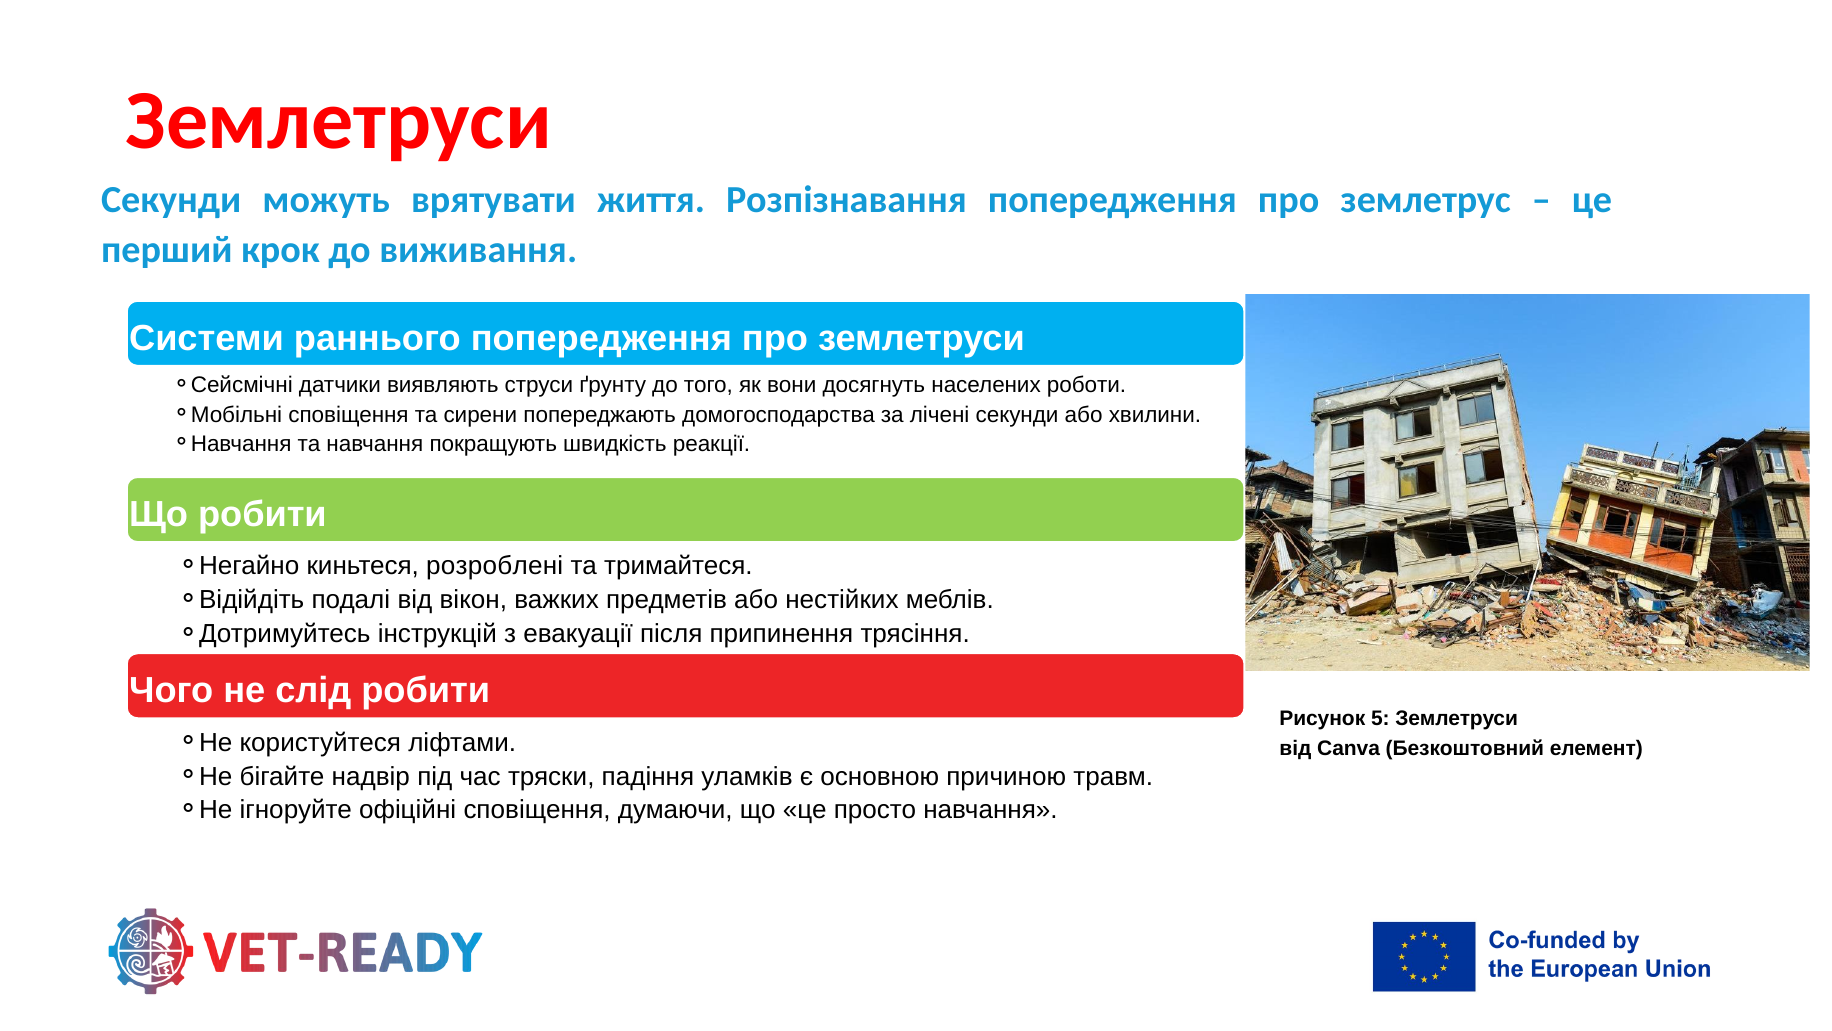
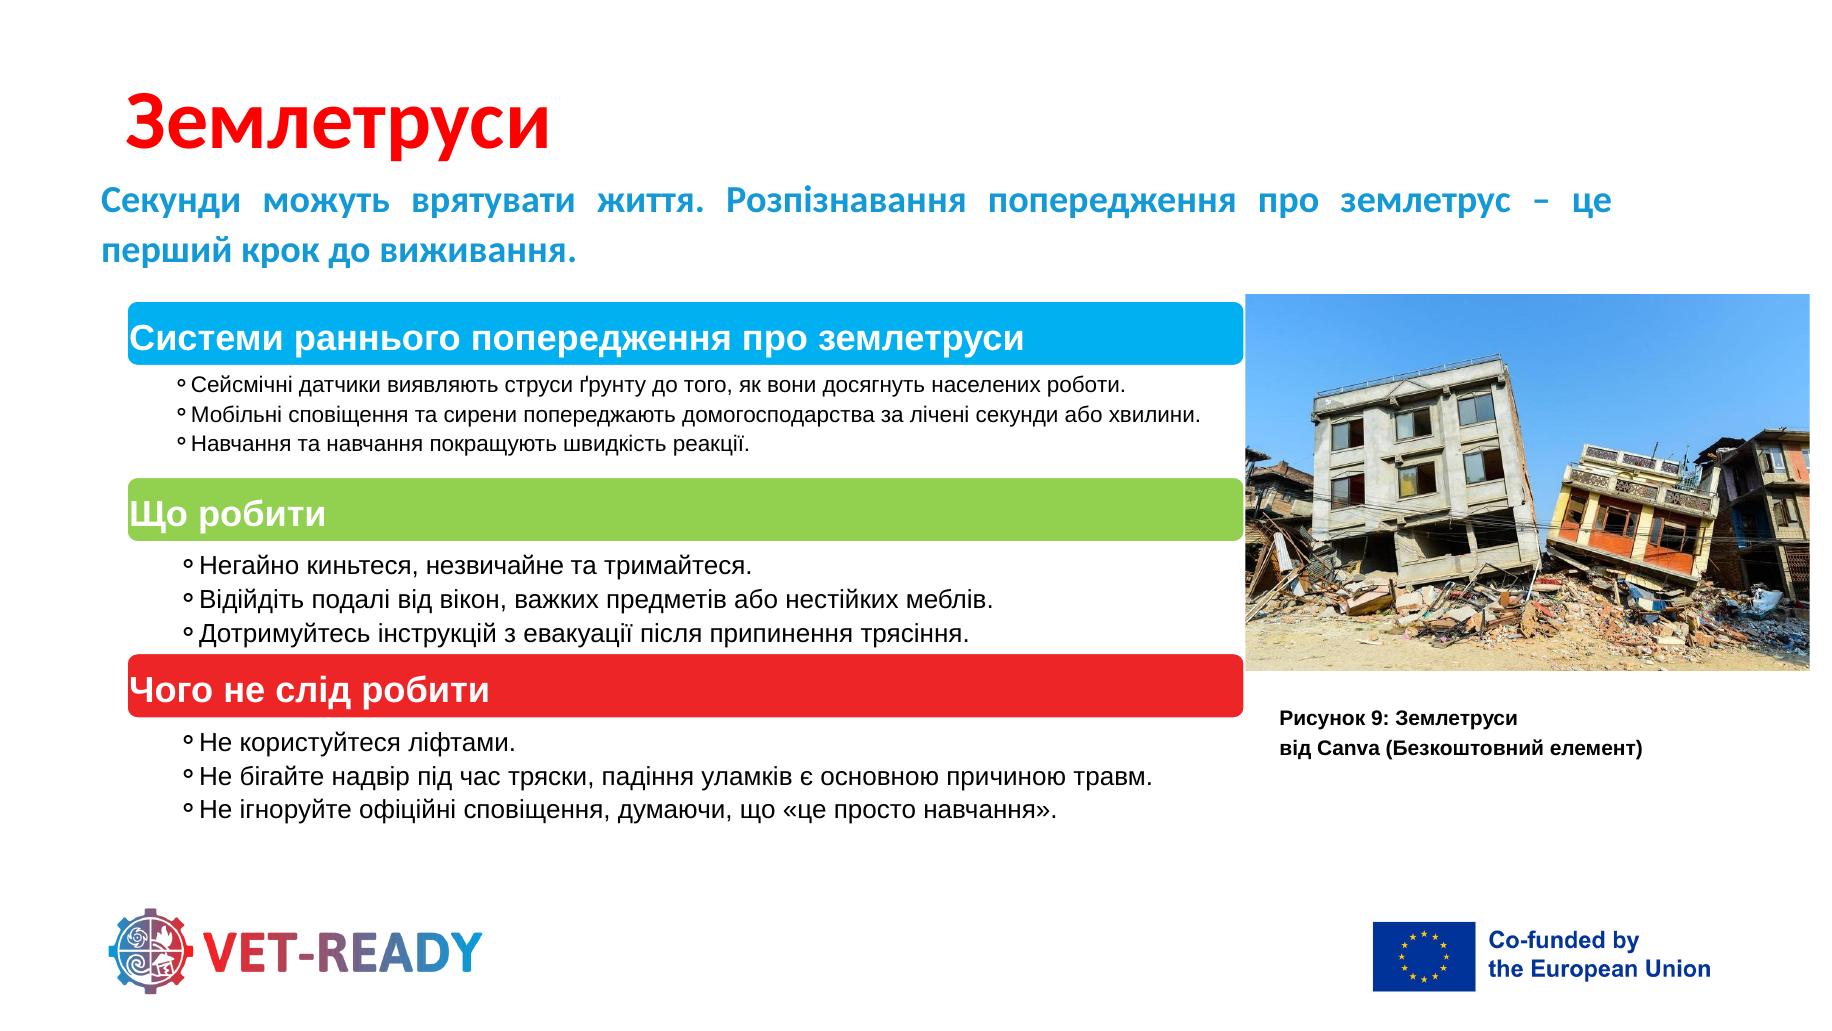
розроблені: розроблені -> незвичайне (495, 566)
5: 5 -> 9 (1380, 718)
